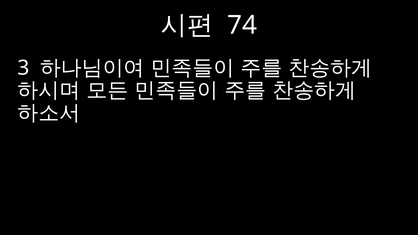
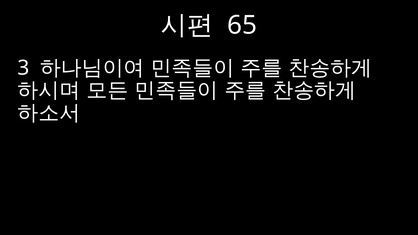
74: 74 -> 65 (242, 25)
